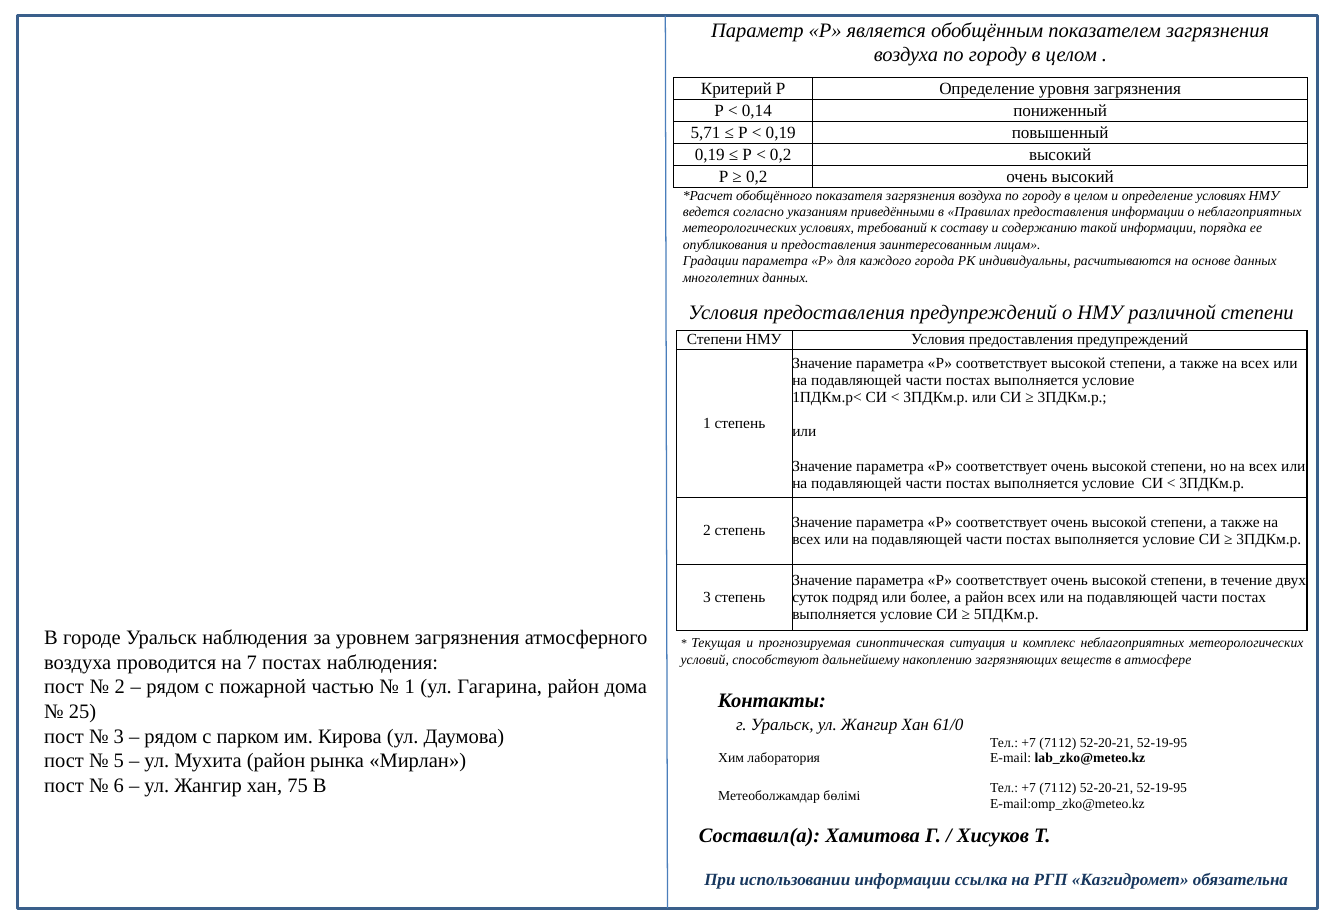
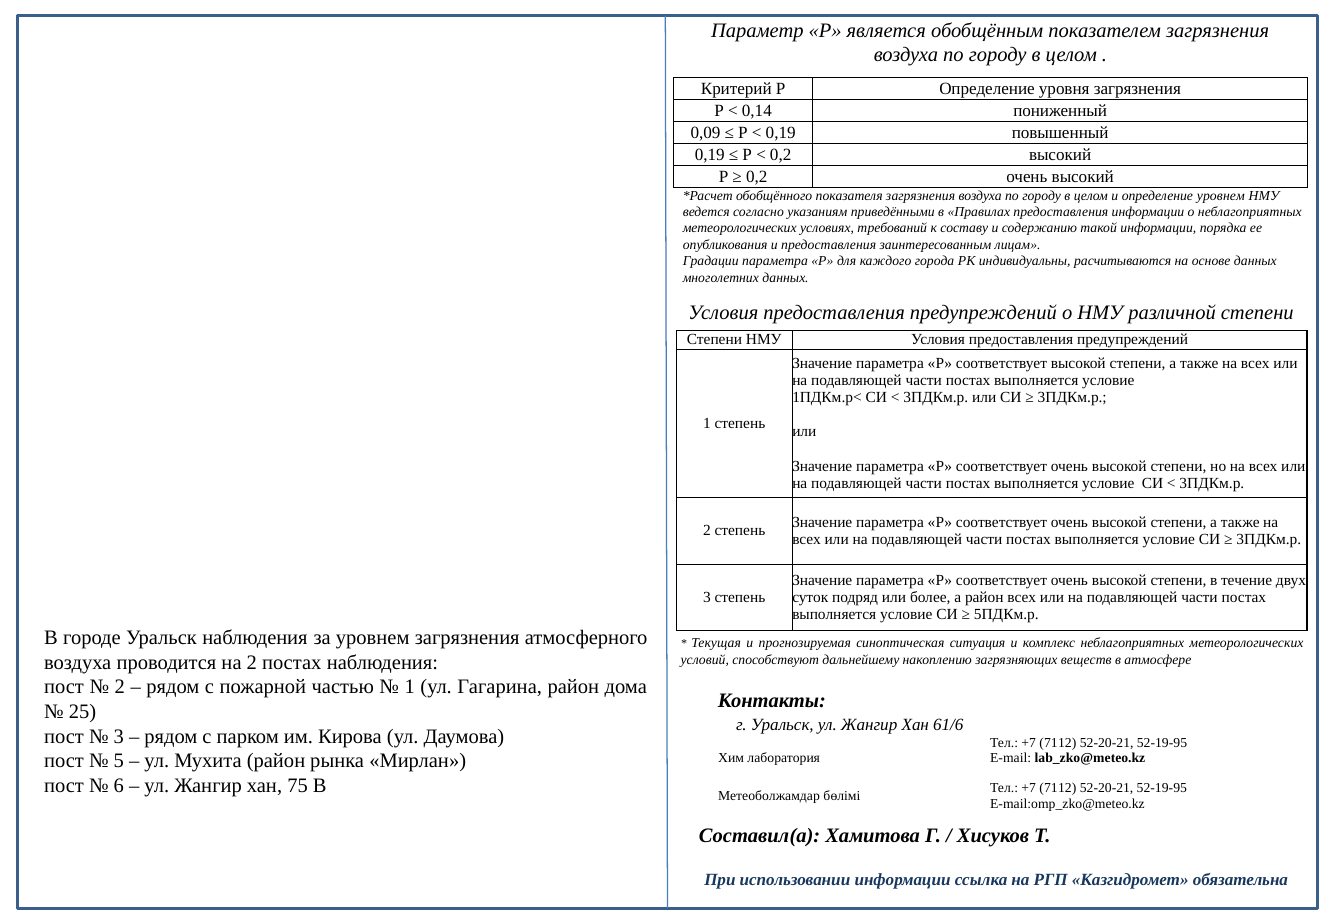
5,71: 5,71 -> 0,09 (705, 133)
определение условиях: условиях -> уровнем (1221, 196)
на 7: 7 -> 2 (252, 663)
61/0: 61/0 -> 61/6 (948, 725)
